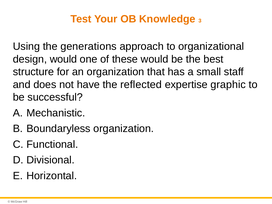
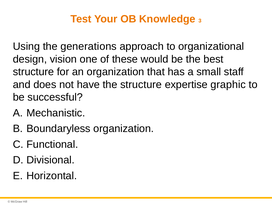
design would: would -> vision (63, 59)
the reflected: reflected -> structure (141, 85)
